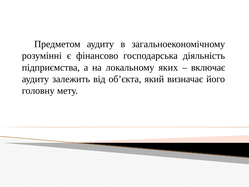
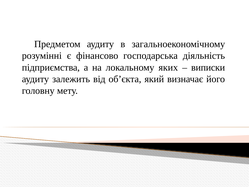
включає: включає -> виписки (208, 67)
